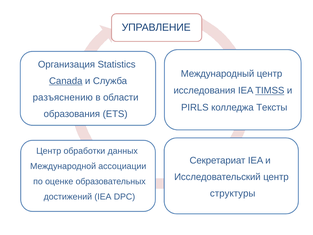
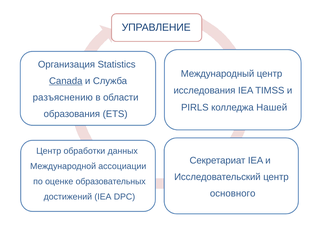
TIMSS underline: present -> none (270, 90)
Тексты: Тексты -> Нашей (272, 107)
структуры: структуры -> основного (233, 193)
